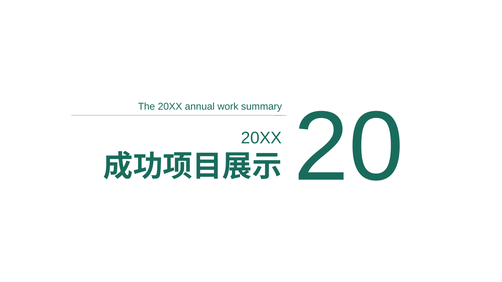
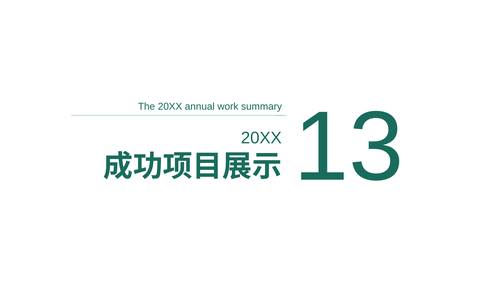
20: 20 -> 13 (349, 147)
